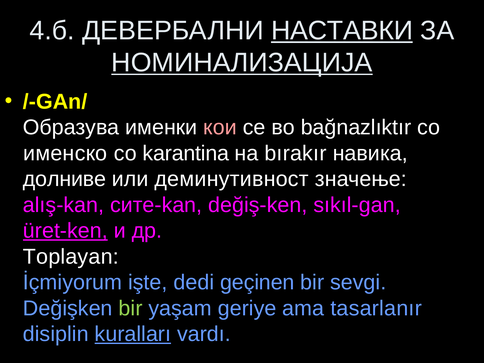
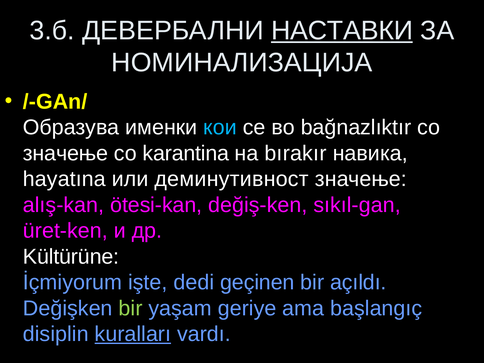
4.б: 4.б -> 3.б (52, 31)
НОМИНАЛИЗАЦИЈА underline: present -> none (242, 63)
кои colour: pink -> light blue (220, 127)
именско: именско -> значење (65, 153)
долниве: долниве -> hayatına (64, 179)
сите-kan: сите-kan -> ötesi-kan (156, 205)
üret-ken underline: present -> none (65, 231)
Toplayan: Toplayan -> Kültürüne (71, 257)
sevgi: sevgi -> açıldı (358, 282)
tasarlanır: tasarlanır -> başlangıç (376, 308)
